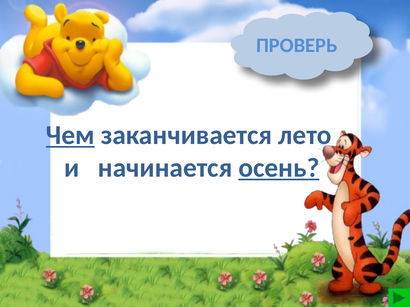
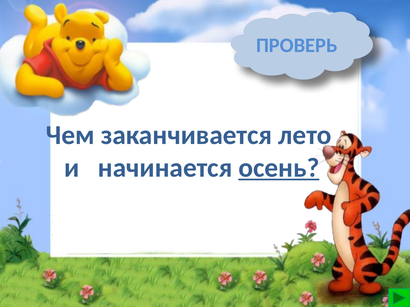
Чем underline: present -> none (70, 135)
